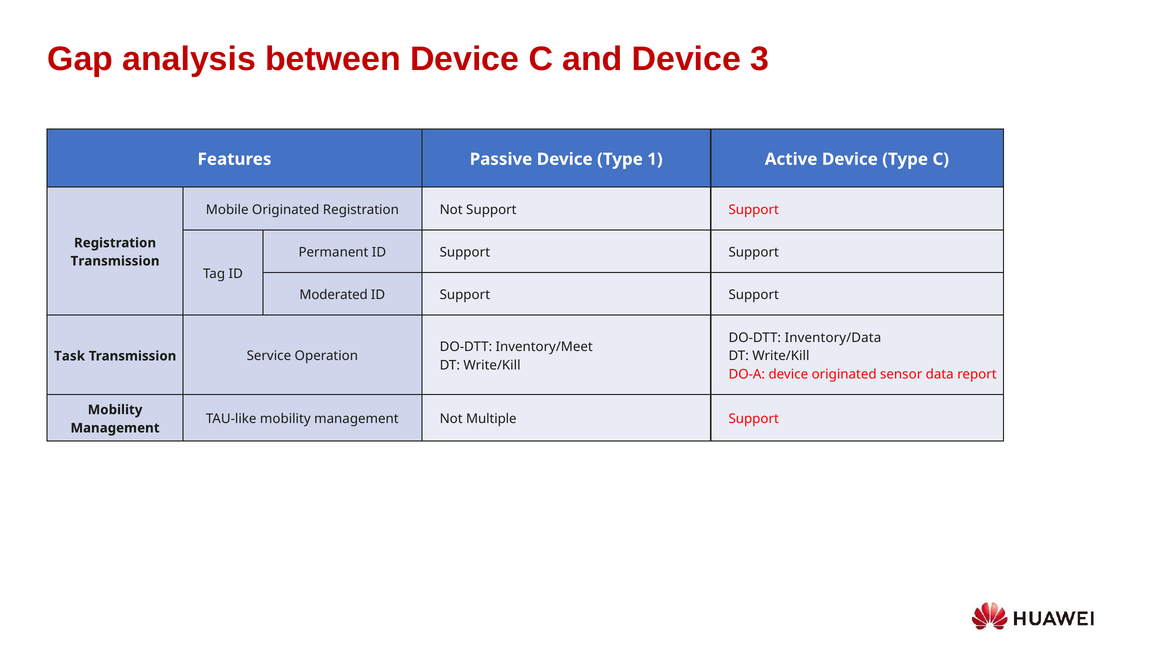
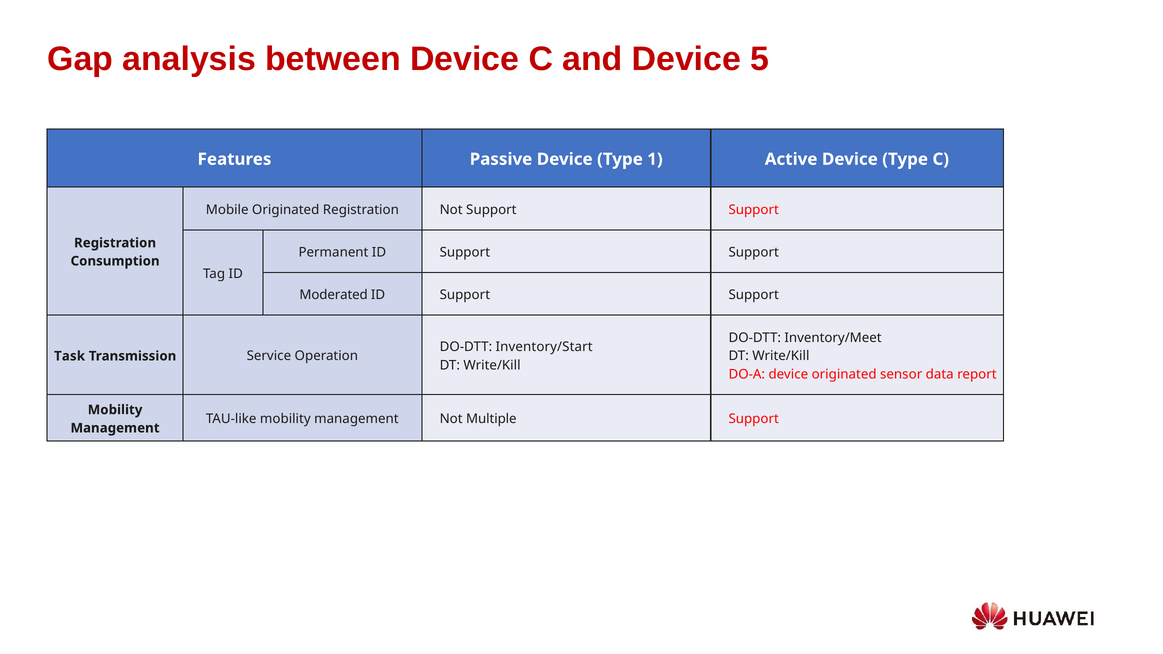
3: 3 -> 5 (760, 59)
Transmission: Transmission -> Consumption (115, 261)
Inventory/Data: Inventory/Data -> Inventory/Meet (833, 338)
Inventory/Meet: Inventory/Meet -> Inventory/Start (544, 347)
